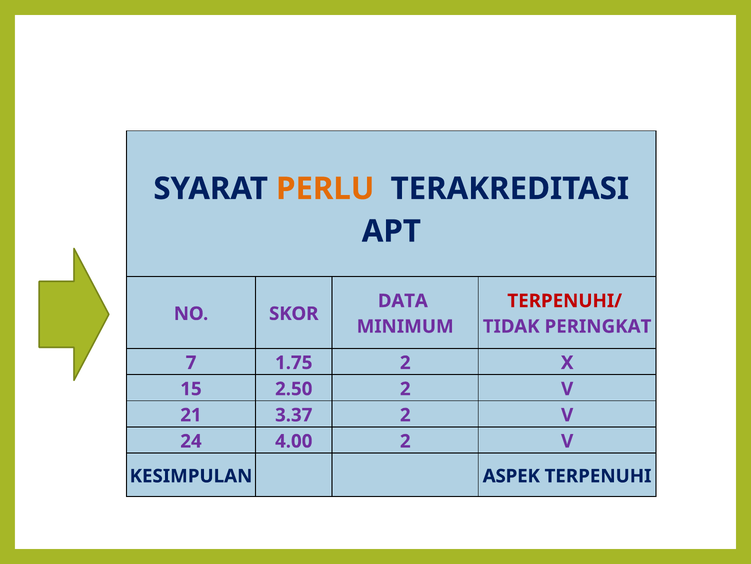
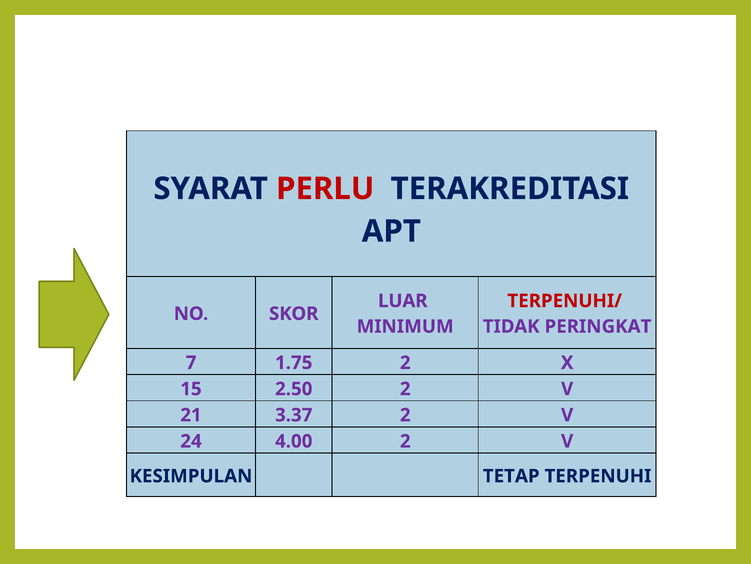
PERLU colour: orange -> red (325, 188)
DATA: DATA -> LUAR (403, 301)
ASPEK: ASPEK -> TETAP (511, 476)
